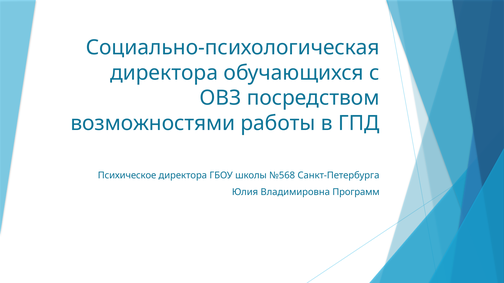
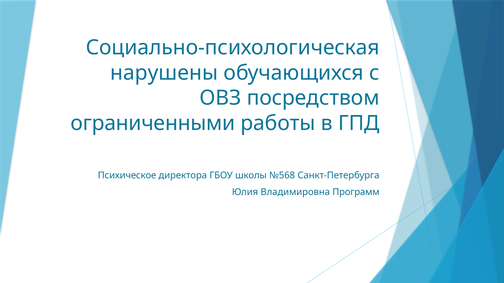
директора: директора -> нарушены (164, 73)
возможностями: возможностями -> ограниченными (153, 123)
